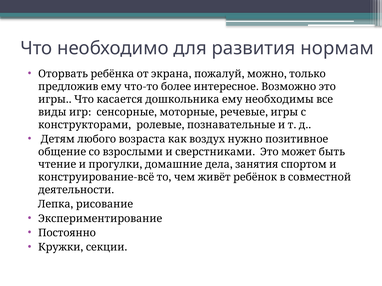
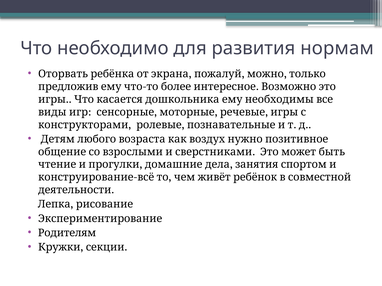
Постоянно: Постоянно -> Родителям (67, 233)
